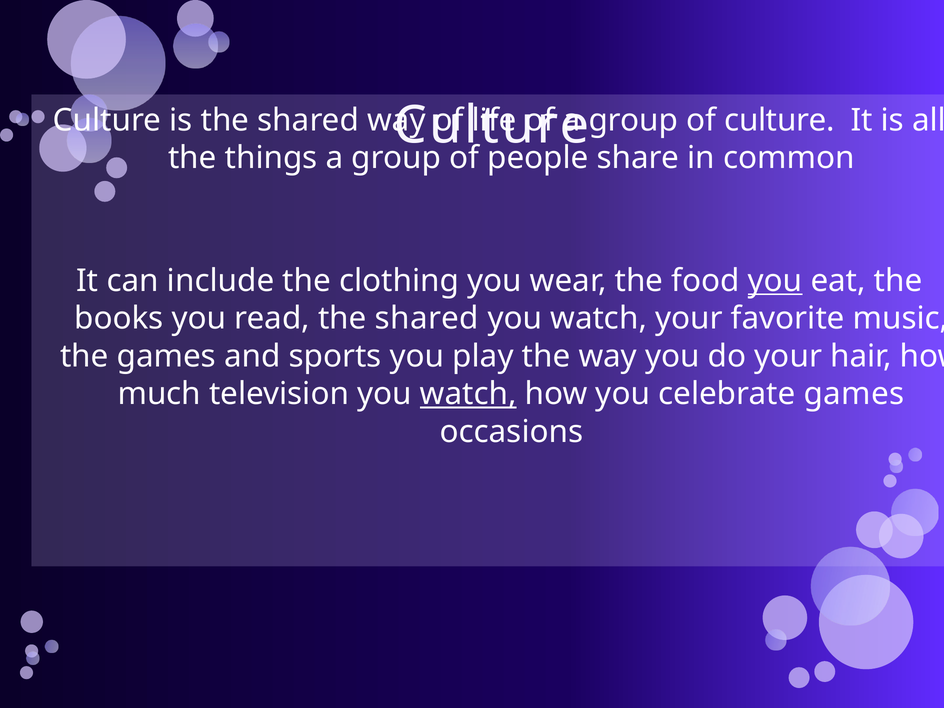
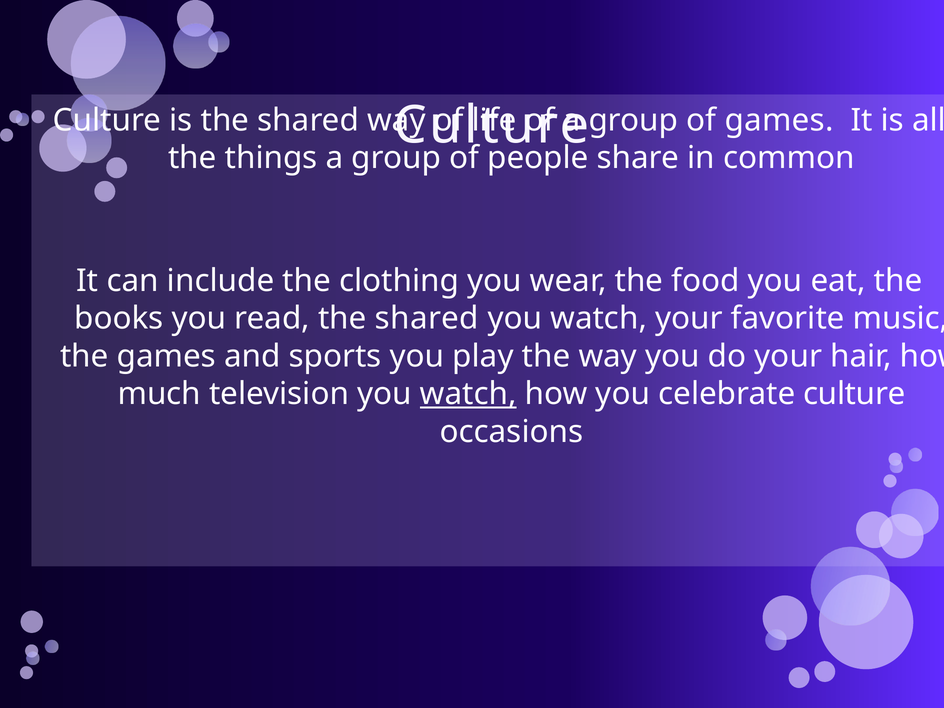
of culture: culture -> games (779, 120)
you underline: present -> none (775, 281)
celebrate games: games -> culture (854, 394)
